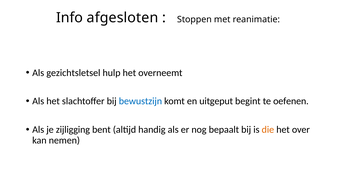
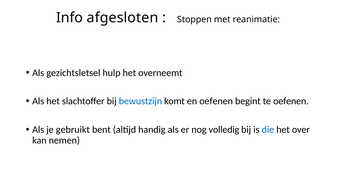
en uitgeput: uitgeput -> oefenen (216, 101)
zijligging: zijligging -> gebruikt (73, 130)
bepaalt: bepaalt -> volledig (224, 130)
die colour: orange -> blue (268, 130)
